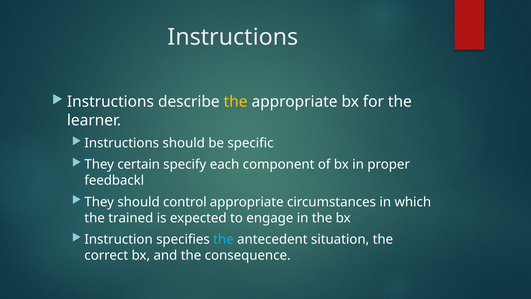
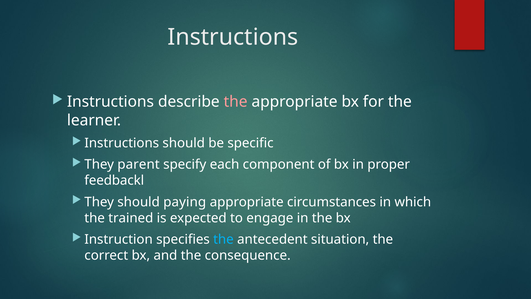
the colour: yellow -> pink (236, 102)
certain: certain -> parent (139, 164)
control: control -> paying (185, 202)
